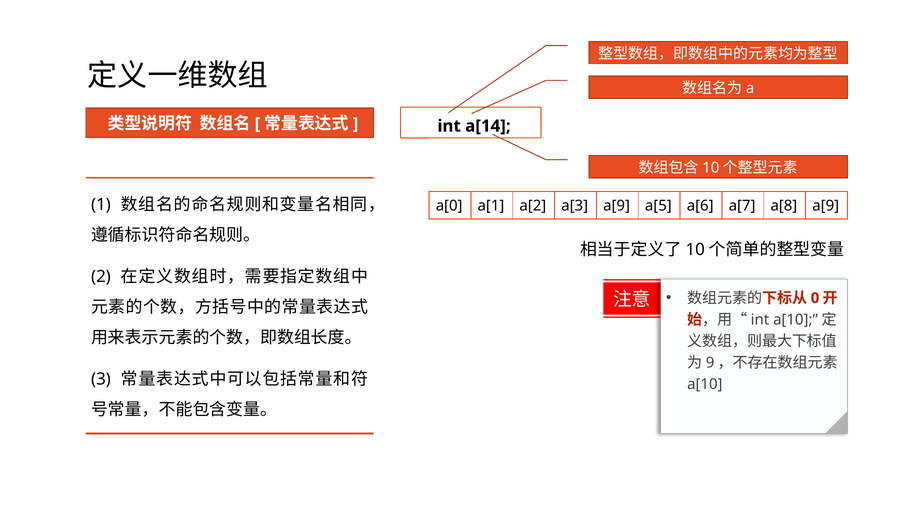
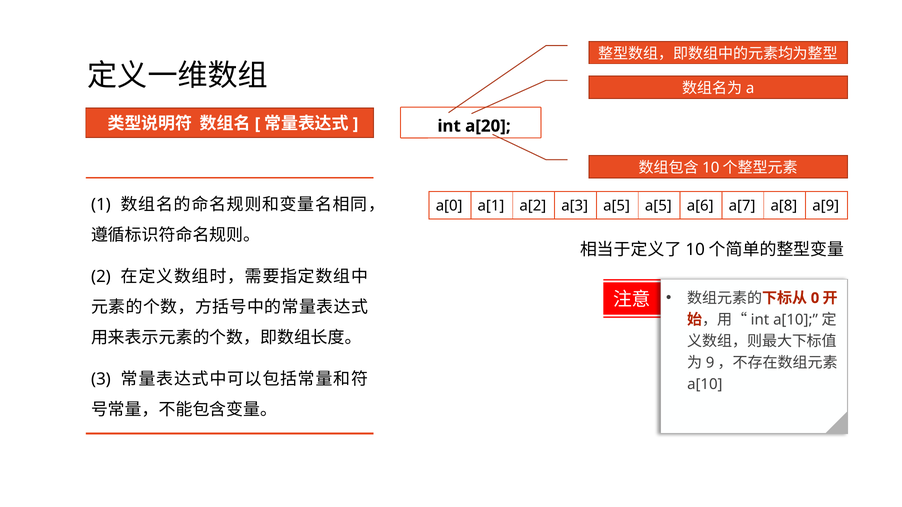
a[14: a[14 -> a[20 (488, 126)
a[3 a[9: a[9 -> a[5 (617, 206)
